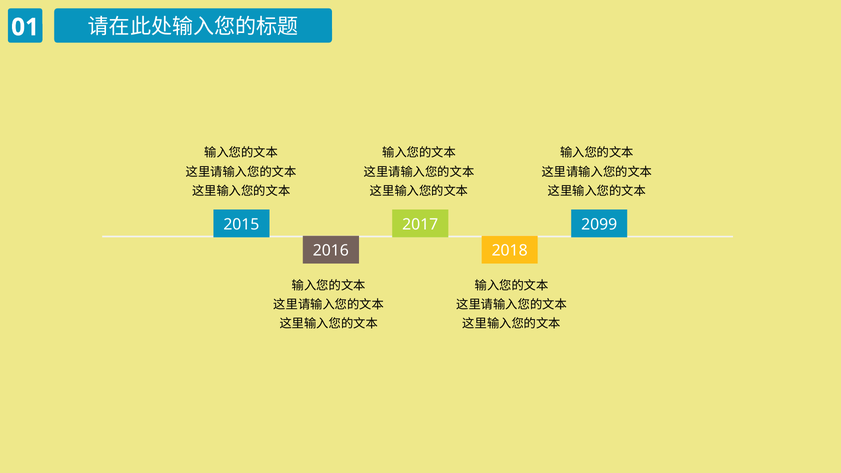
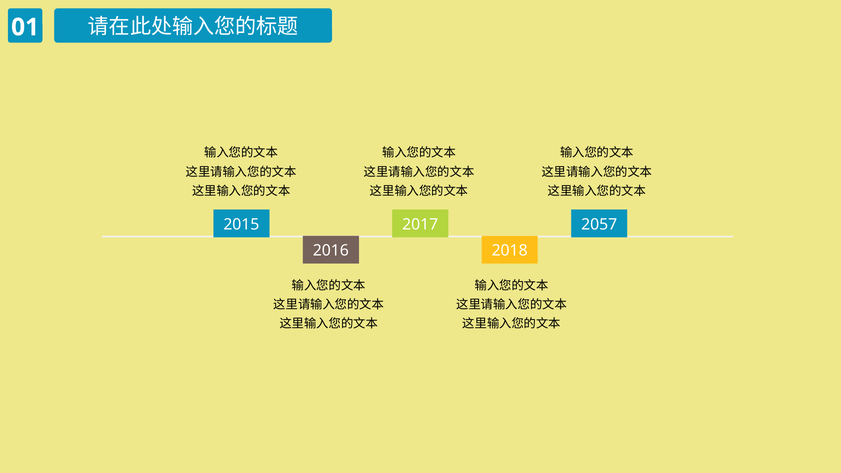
2099: 2099 -> 2057 (599, 225)
